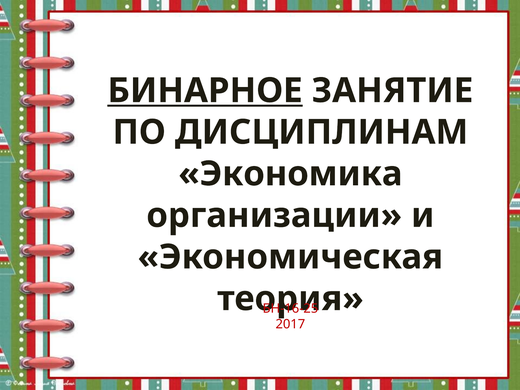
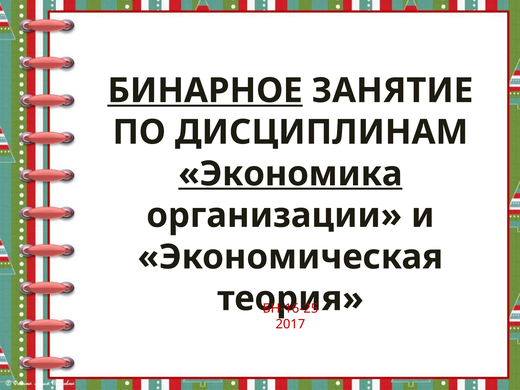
Экономика underline: none -> present (290, 174)
